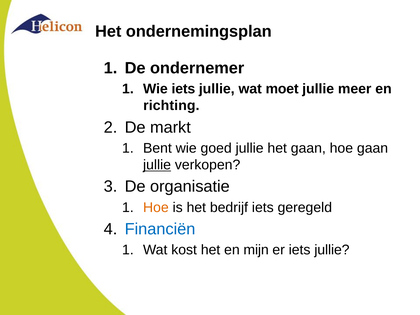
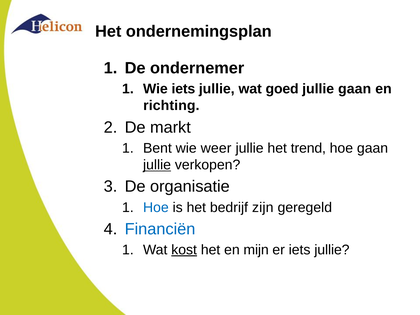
moet: moet -> goed (282, 89)
jullie meer: meer -> gaan (355, 89)
goed: goed -> weer (216, 148)
het gaan: gaan -> trend (308, 148)
Hoe colour: orange -> blue (156, 207)
bedrijf iets: iets -> zijn (263, 207)
kost underline: none -> present (184, 250)
